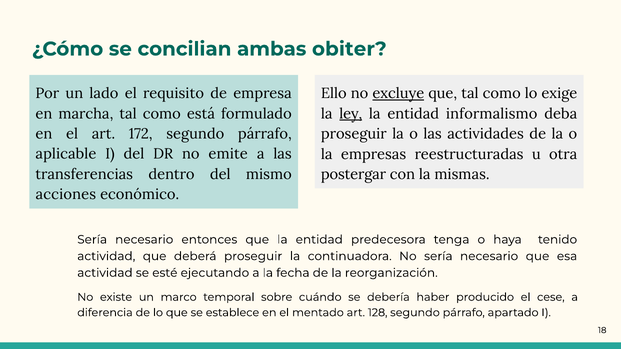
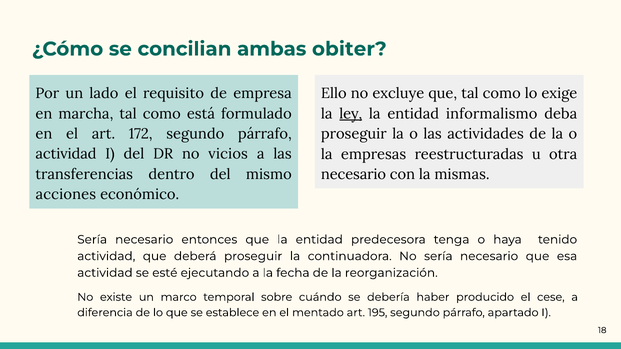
excluye underline: present -> none (398, 94)
aplicable: aplicable -> actividad (66, 154)
emite: emite -> vicios (228, 154)
postergar: postergar -> necesario (353, 175)
128: 128 -> 195 (378, 313)
